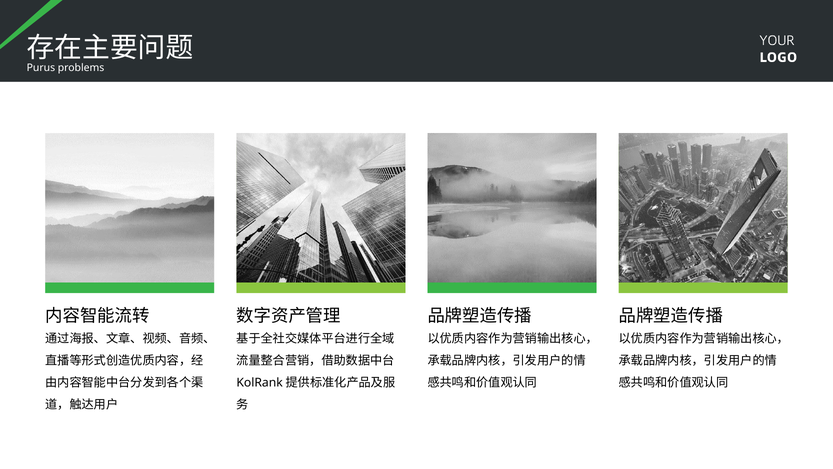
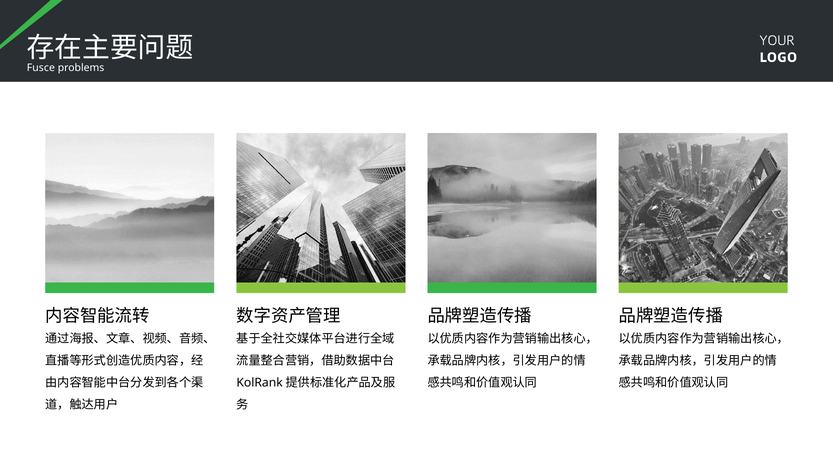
Purus: Purus -> Fusce (41, 68)
